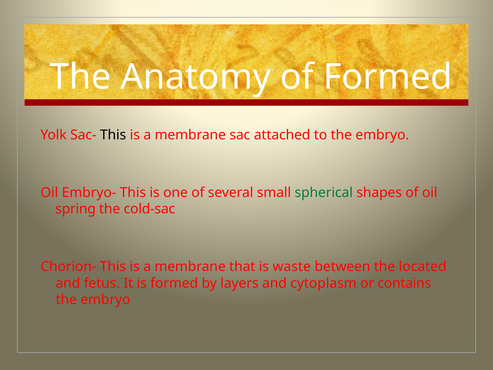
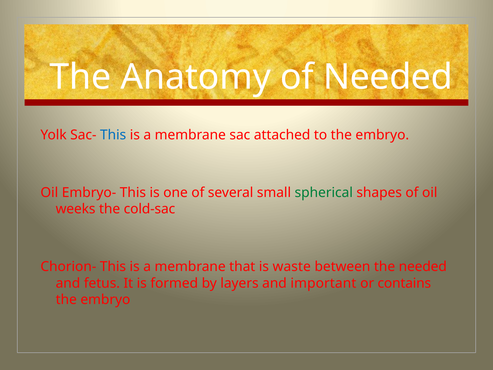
of Formed: Formed -> Needed (388, 77)
This colour: black -> blue (113, 135)
spring: spring -> weeks (76, 209)
the located: located -> needed (423, 267)
cytoplasm: cytoplasm -> important (323, 283)
